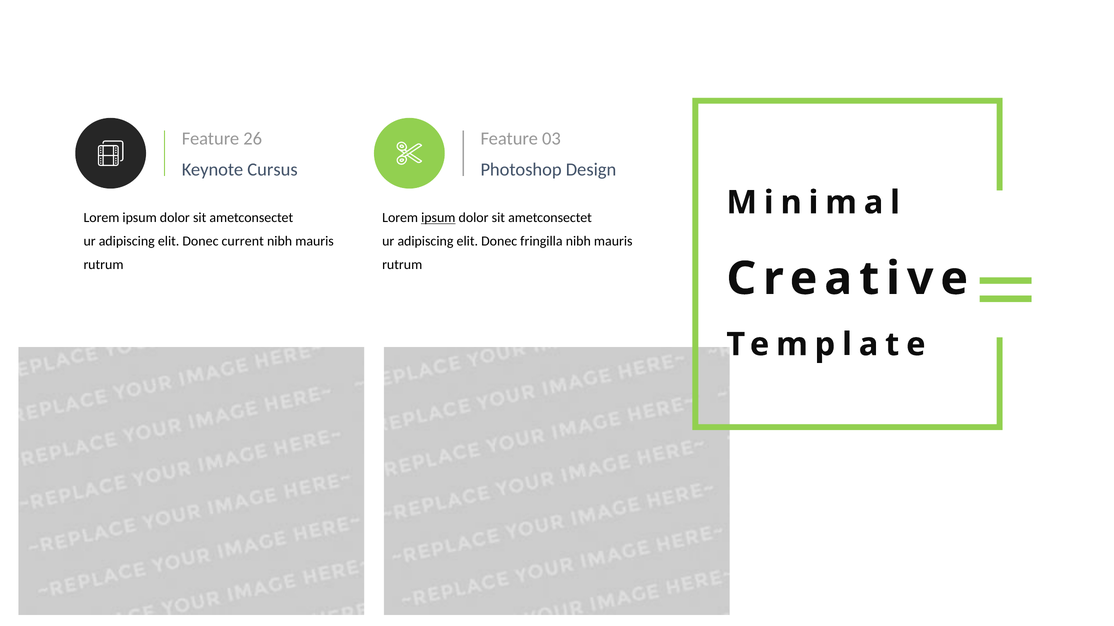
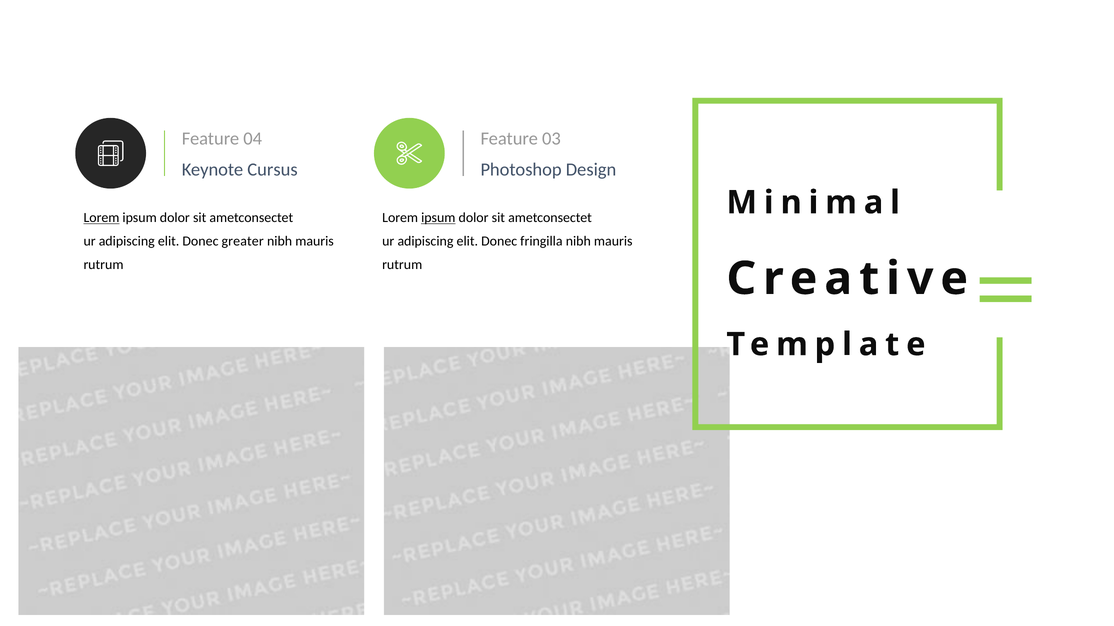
26: 26 -> 04 (253, 139)
Lorem underline: none -> present (101, 218)
current: current -> greater (243, 241)
